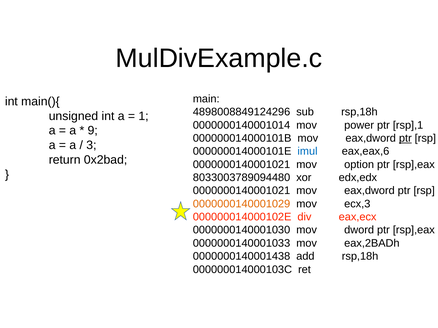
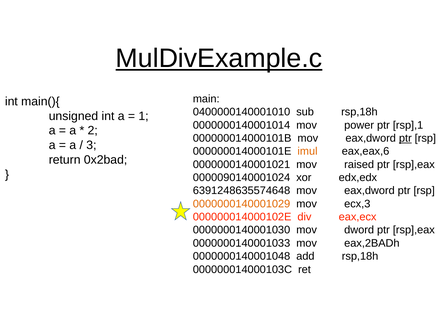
MulDivExample.c underline: none -> present (219, 58)
4898008849124296: 4898008849124296 -> 0400000140001010 (242, 112)
9: 9 -> 2 (93, 131)
imul colour: blue -> orange (308, 152)
option: option -> raised (359, 165)
8033003789094480: 8033003789094480 -> 0000090140001024 (242, 178)
0000000140001021: 0000000140001021 -> 6391248635574648 (242, 191)
0000000140001438: 0000000140001438 -> 0000000140001048 (242, 257)
